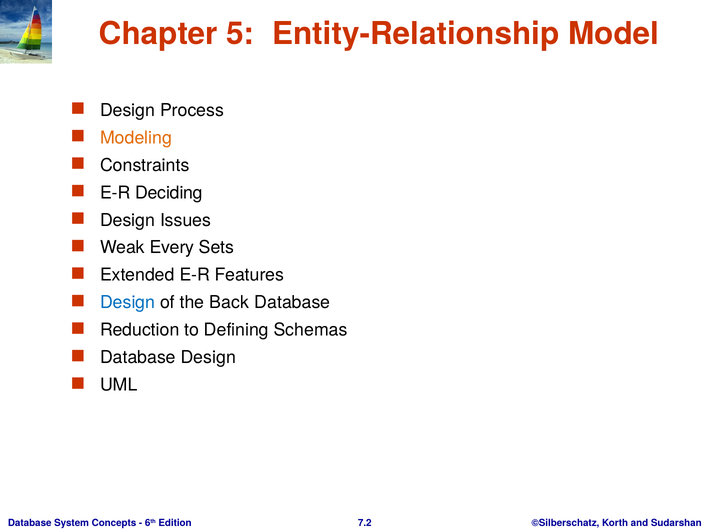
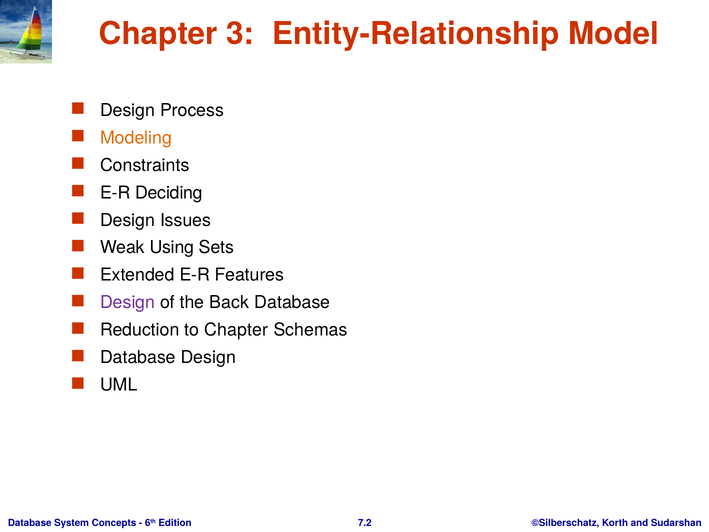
5: 5 -> 3 (240, 34)
Every: Every -> Using (172, 248)
Design colour: blue -> purple (128, 302)
to Defining: Defining -> Chapter (236, 330)
